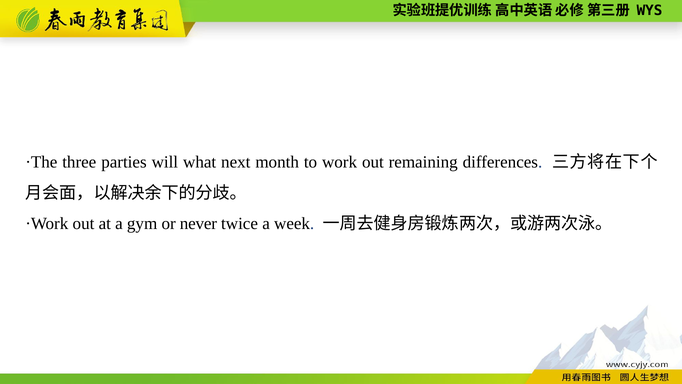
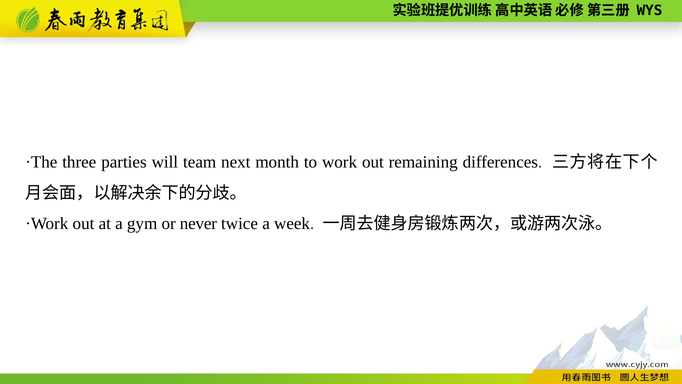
what: what -> team (200, 162)
